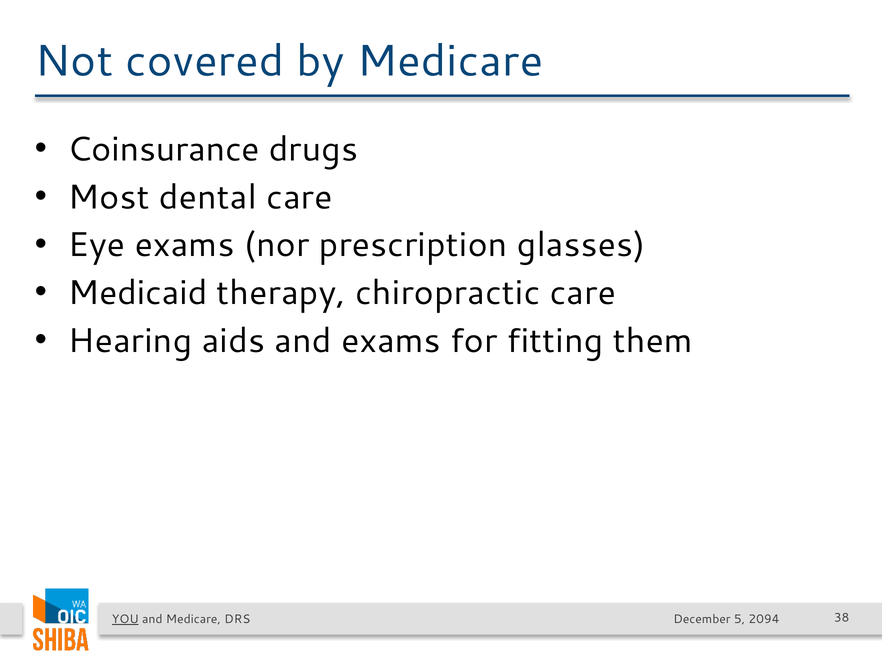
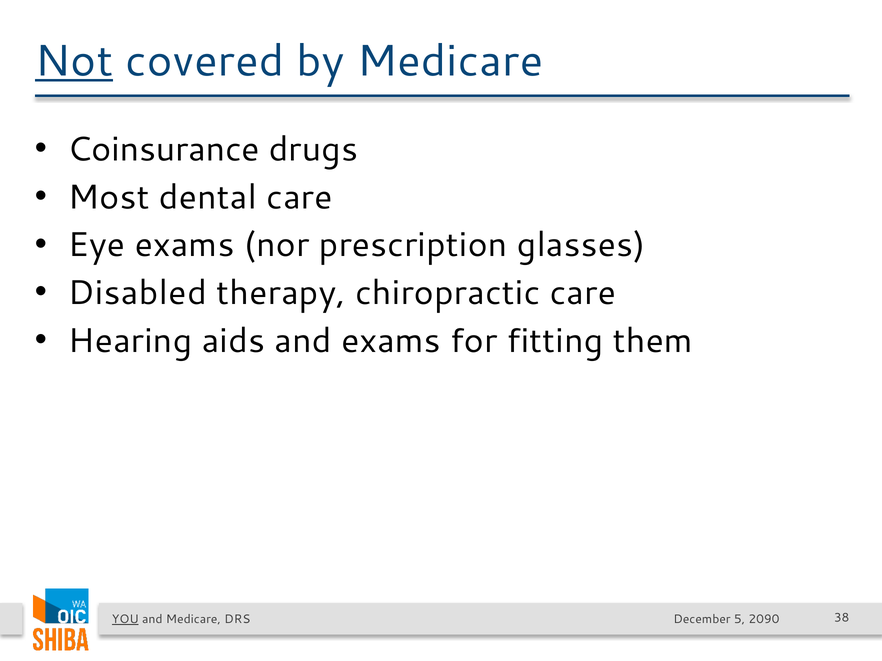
Not underline: none -> present (74, 61)
Medicaid: Medicaid -> Disabled (137, 293)
2094: 2094 -> 2090 (764, 620)
